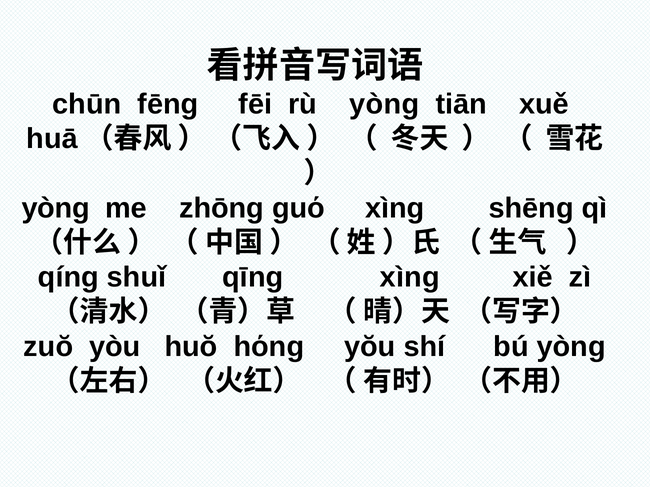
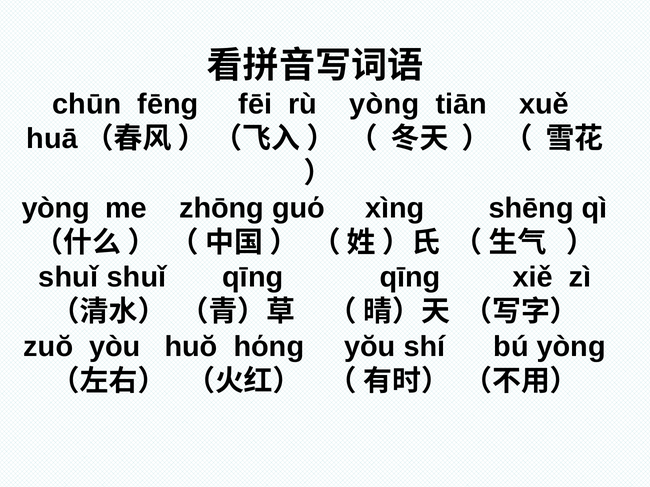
qínɡ: qínɡ -> shuǐ (68, 278)
qīnɡ xìnɡ: xìnɡ -> qīnɡ (410, 278)
